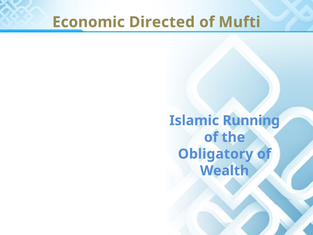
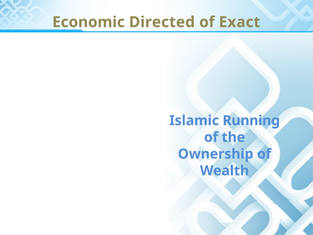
Mufti: Mufti -> Exact (240, 22)
Obligatory: Obligatory -> Ownership (216, 154)
